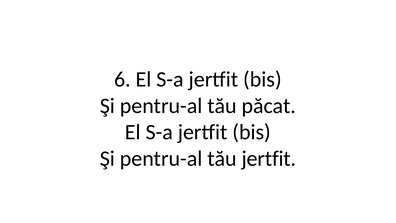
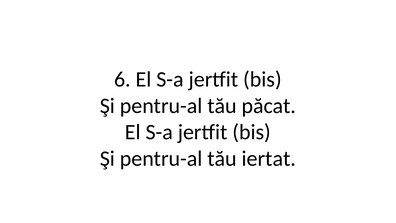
tău jertfit: jertfit -> iertat (269, 158)
